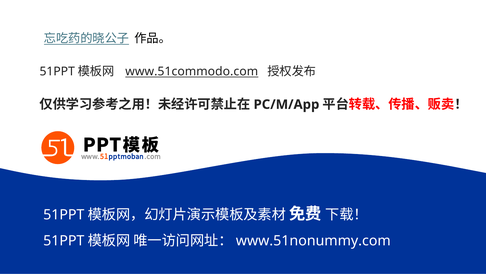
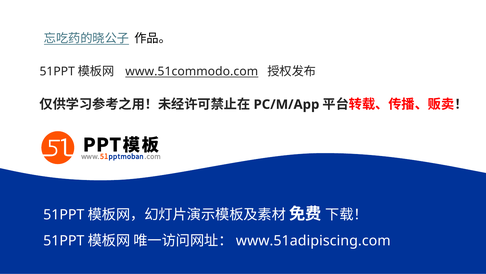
www.51nonummy.com: www.51nonummy.com -> www.51adipiscing.com (313, 240)
